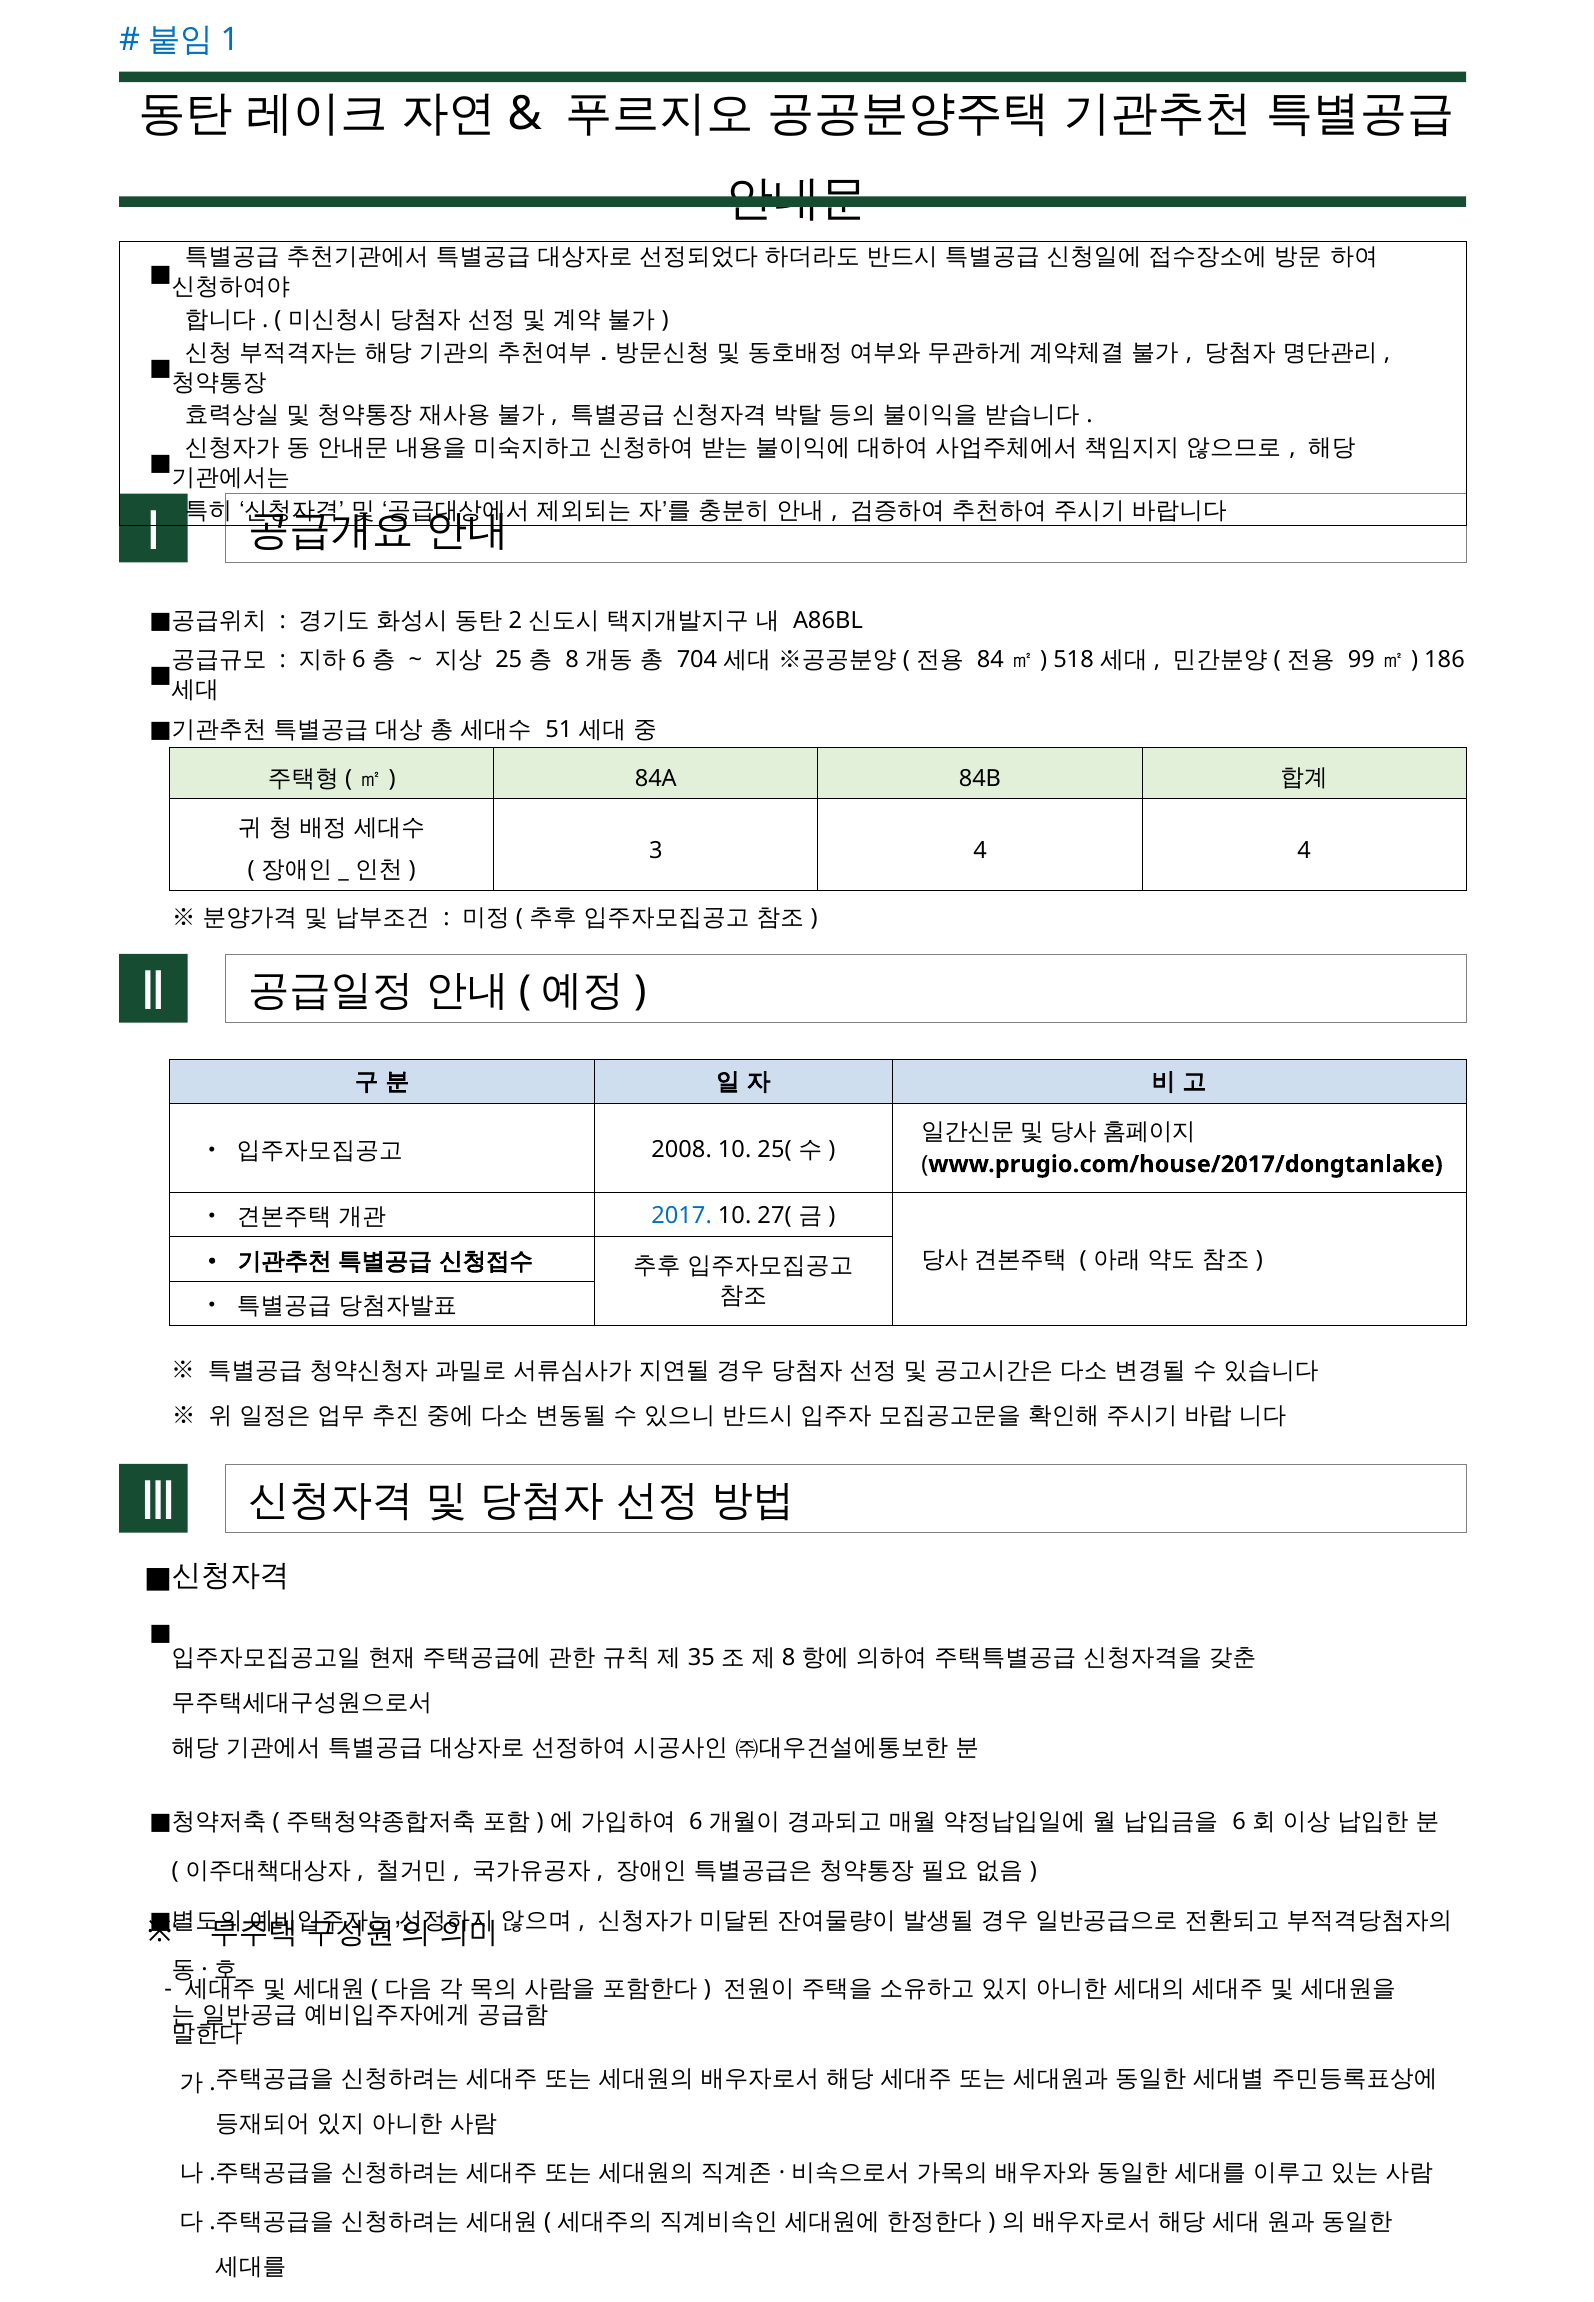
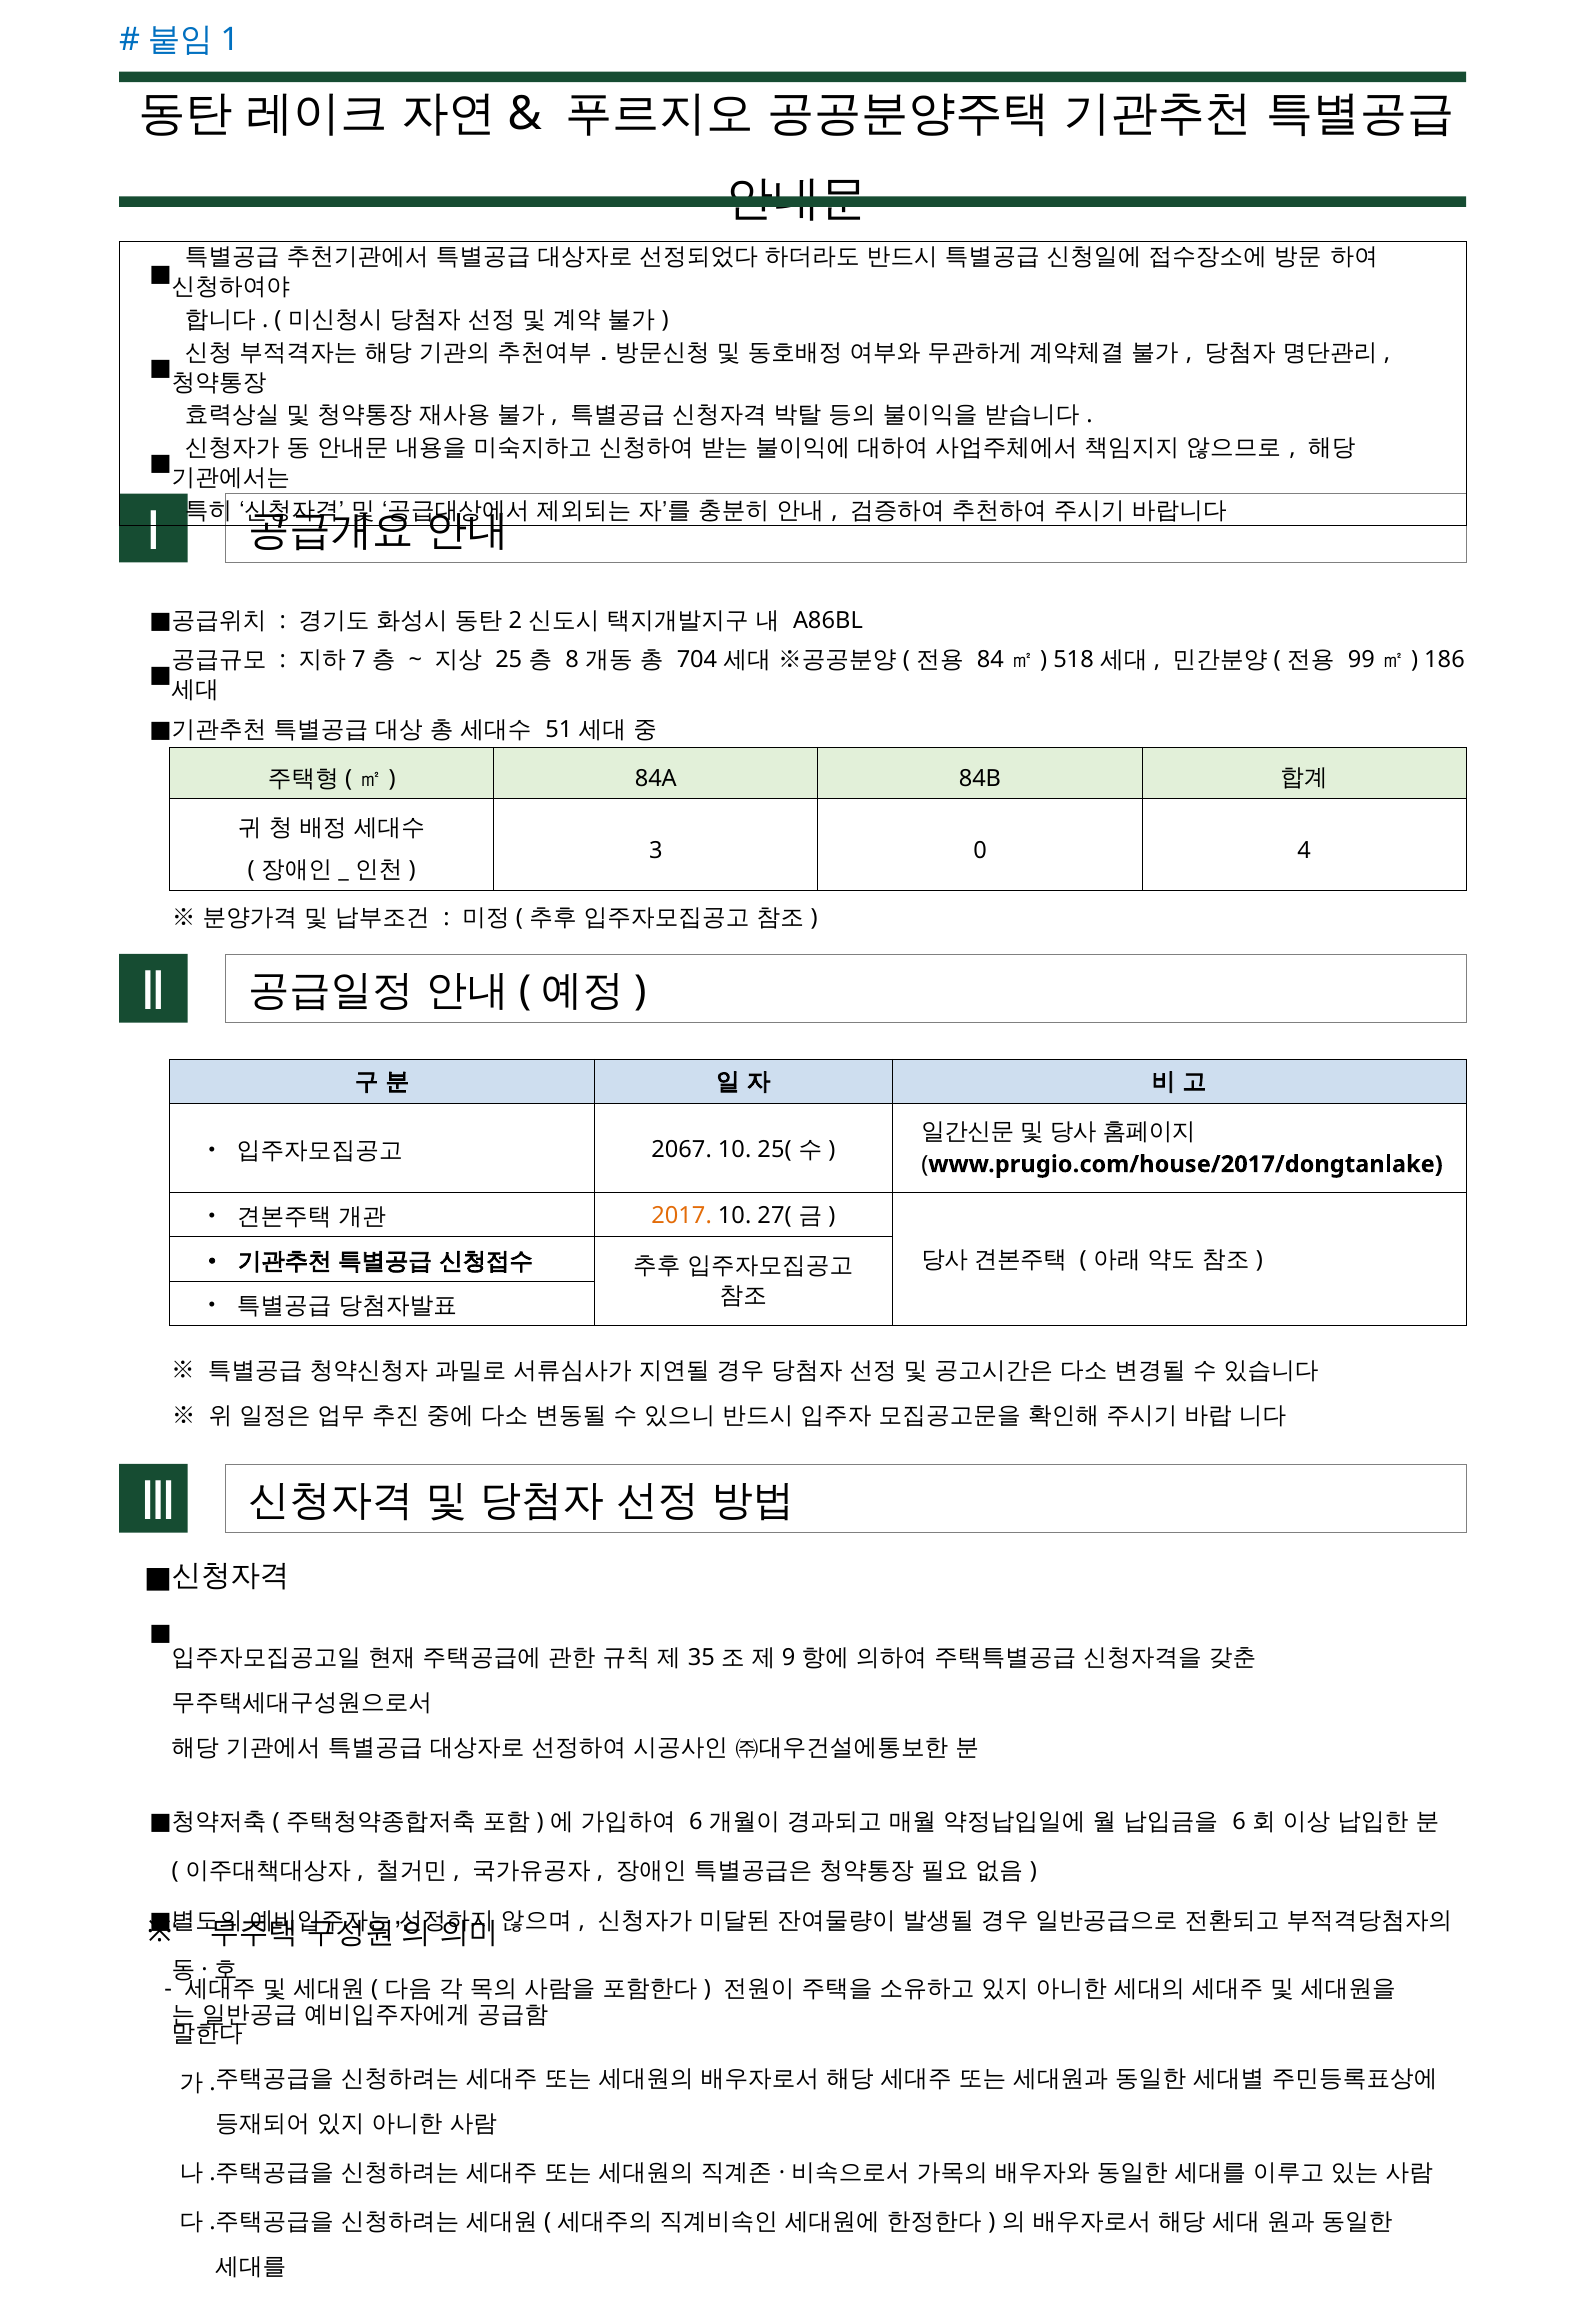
6: 6 -> 7 (359, 660)
3 4: 4 -> 0 (980, 851)
2008: 2008 -> 2067 (682, 1150)
2017 colour: blue -> orange (682, 1216)
8: 8 -> 9 (789, 1658)
